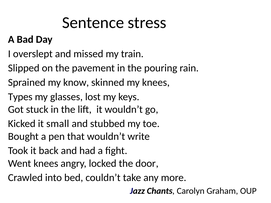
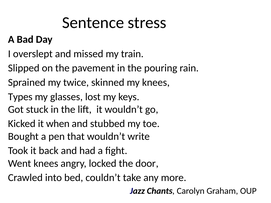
know: know -> twice (76, 83)
small: small -> when (58, 124)
